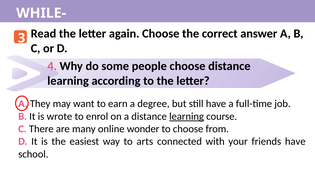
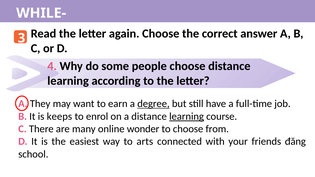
degree underline: none -> present (153, 104)
wrote: wrote -> keeps (59, 116)
friends have: have -> đăng (295, 142)
